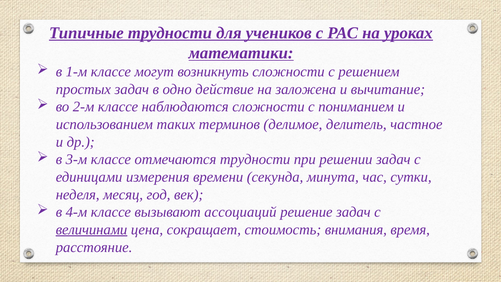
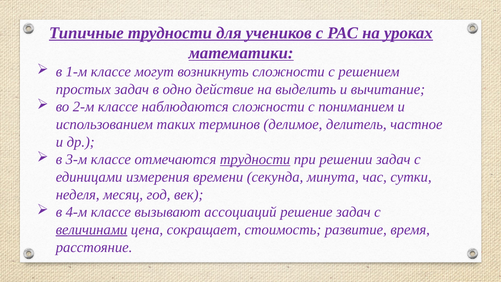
заложена: заложена -> выделить (306, 89)
трудности underline: none -> present (255, 159)
внимания: внимания -> развитие (356, 229)
